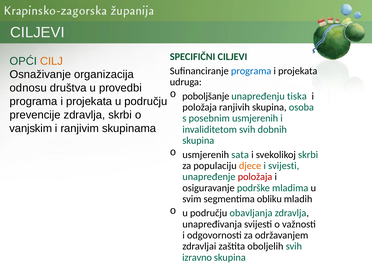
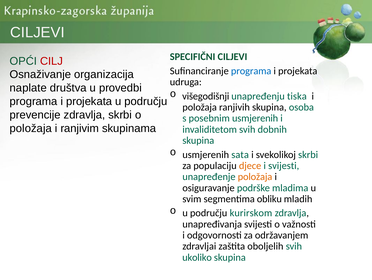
CILJ colour: orange -> red (52, 61)
odnosu: odnosu -> naplate (28, 88)
poboljšanje: poboljšanje -> višegodišnji (206, 96)
vanjskim: vanjskim -> položaja (31, 128)
položaja colour: red -> orange (255, 176)
obavljanja: obavljanja -> kurirskom (251, 212)
izravno: izravno -> ukoliko (197, 257)
